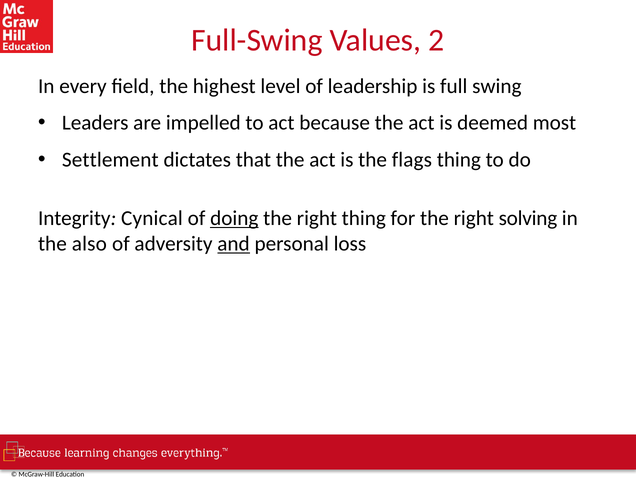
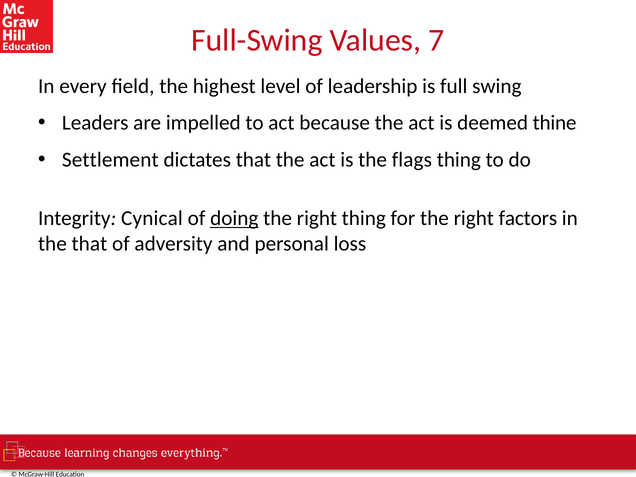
2: 2 -> 7 (437, 40)
most: most -> thine (555, 123)
solving: solving -> factors (528, 218)
the also: also -> that (89, 244)
and underline: present -> none (234, 244)
